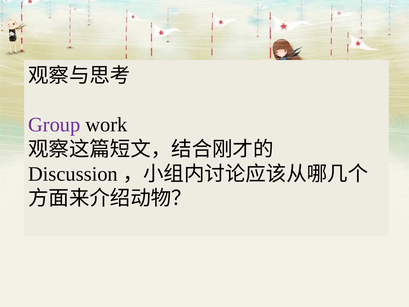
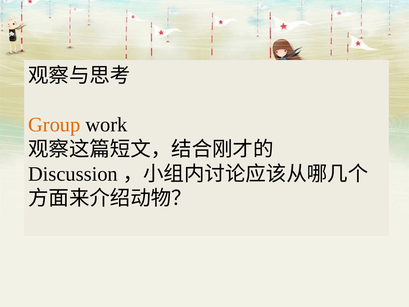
Group colour: purple -> orange (54, 125)
